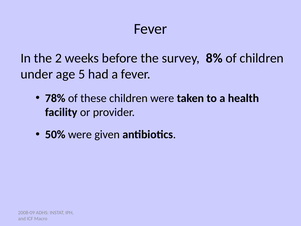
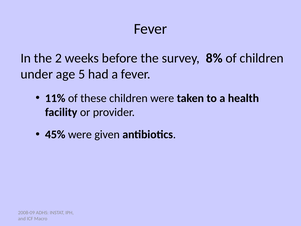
78%: 78% -> 11% (55, 98)
50%: 50% -> 45% (55, 134)
